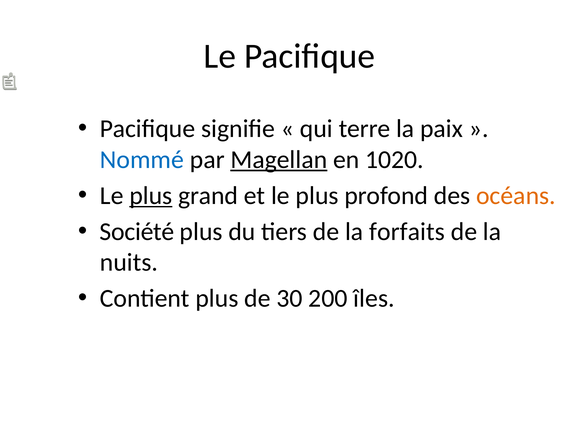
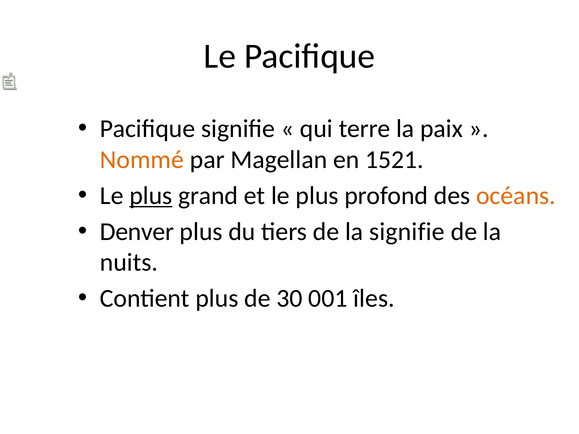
Nommé colour: blue -> orange (142, 160)
Magellan underline: present -> none (279, 160)
1020: 1020 -> 1521 (394, 160)
Société: Société -> Denver (137, 232)
la forfaits: forfaits -> signifie (407, 232)
200: 200 -> 001 (328, 299)
